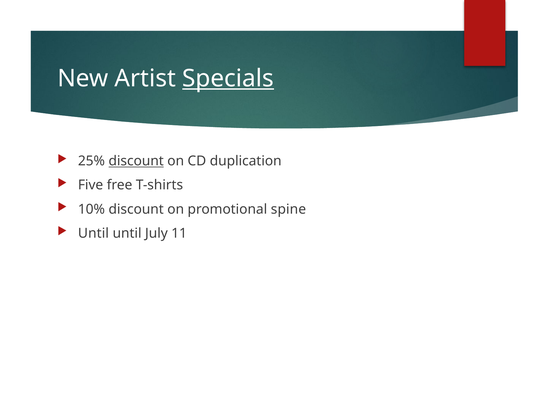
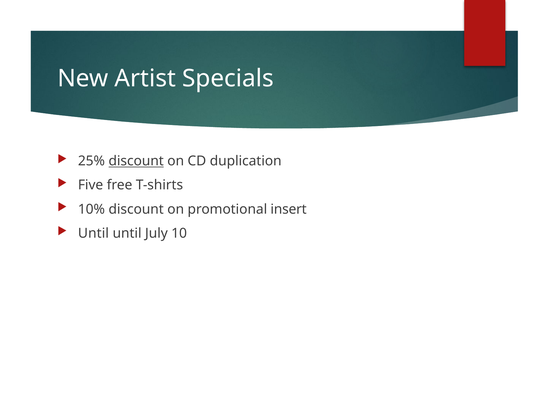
Specials underline: present -> none (228, 79)
spine: spine -> insert (289, 209)
11: 11 -> 10 (179, 233)
